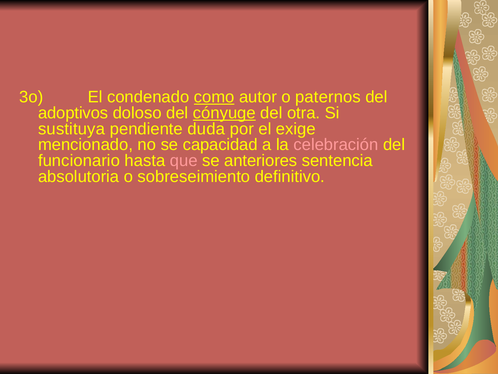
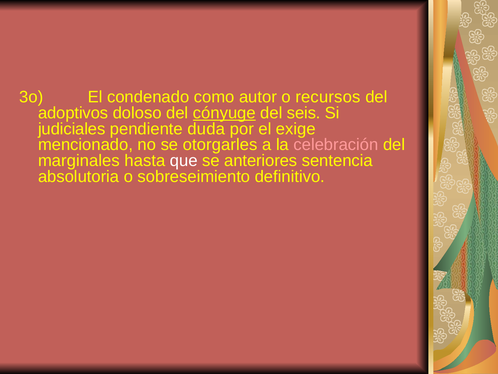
como underline: present -> none (214, 97)
paternos: paternos -> recursos (328, 97)
otra: otra -> seis (304, 113)
sustituya: sustituya -> judiciales (72, 129)
capacidad: capacidad -> otorgarles (220, 145)
funcionario: funcionario -> marginales (79, 161)
que colour: pink -> white (184, 161)
